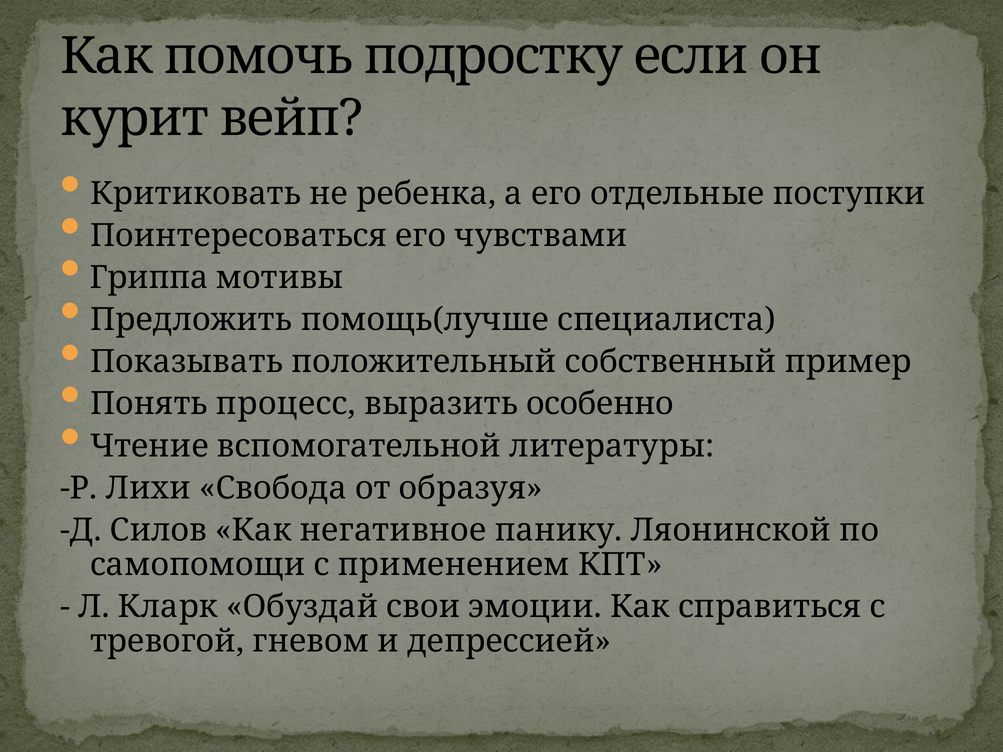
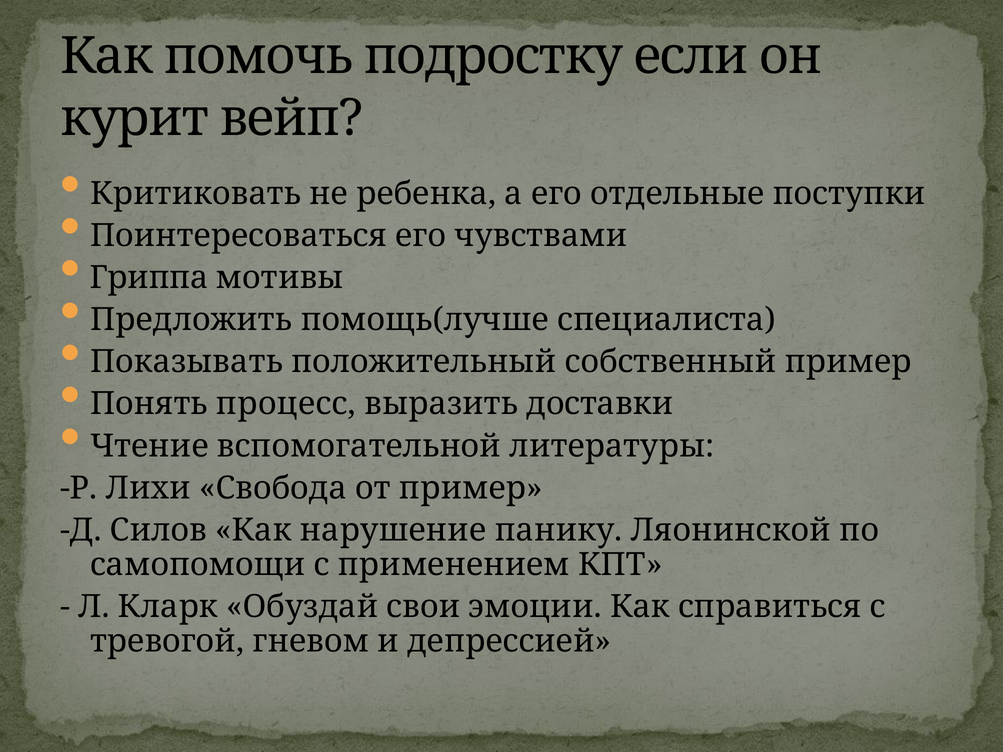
особенно: особенно -> доставки (600, 404)
от образуя: образуя -> пример (471, 488)
негативное: негативное -> нарушение (393, 530)
